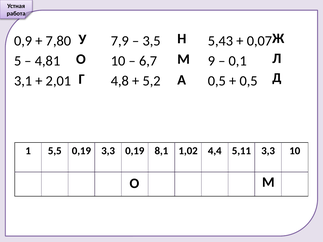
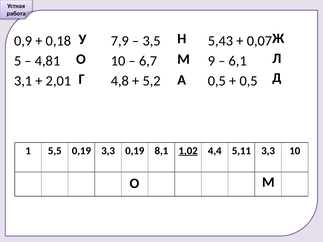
7,80: 7,80 -> 0,18 (58, 41)
0,1: 0,1 -> 6,1 (238, 61)
1,02 underline: none -> present (188, 151)
